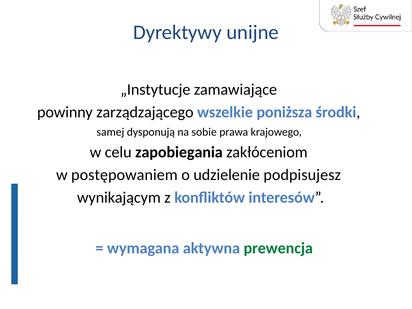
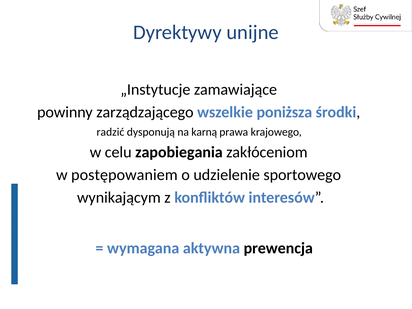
samej: samej -> radzić (110, 132)
sobie: sobie -> karną (204, 132)
podpisujesz: podpisujesz -> sportowego (302, 175)
prewencja colour: green -> black (278, 248)
